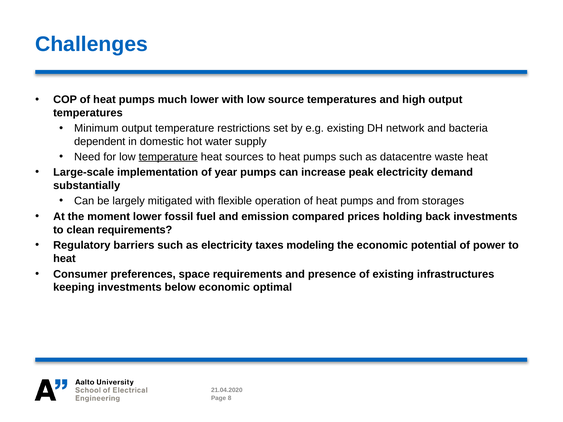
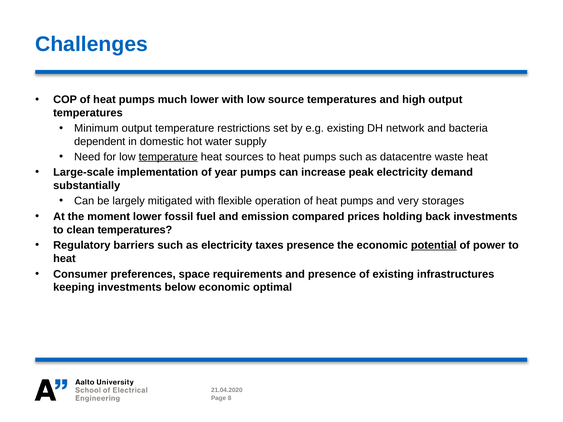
from: from -> very (408, 201)
clean requirements: requirements -> temperatures (135, 230)
taxes modeling: modeling -> presence (310, 245)
potential underline: none -> present (434, 245)
